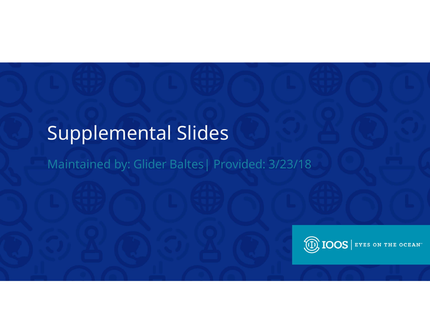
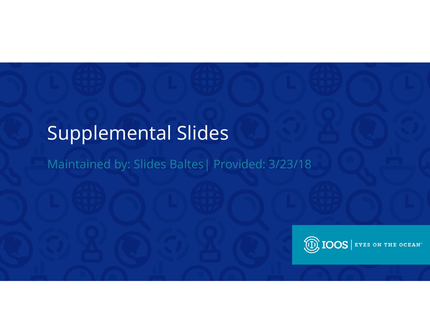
by Glider: Glider -> Slides (150, 164)
